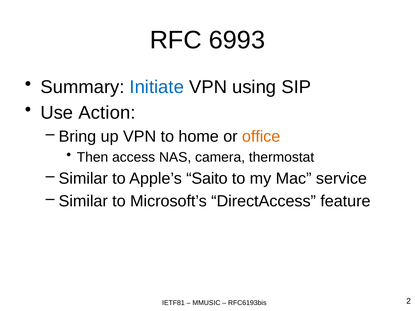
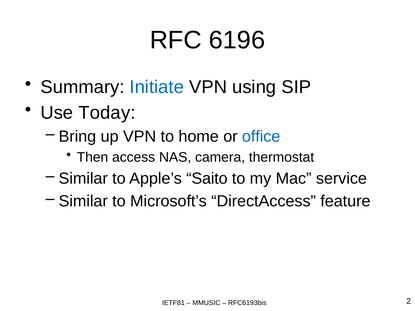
6993: 6993 -> 6196 (237, 40)
Action: Action -> Today (107, 113)
office colour: orange -> blue (261, 137)
